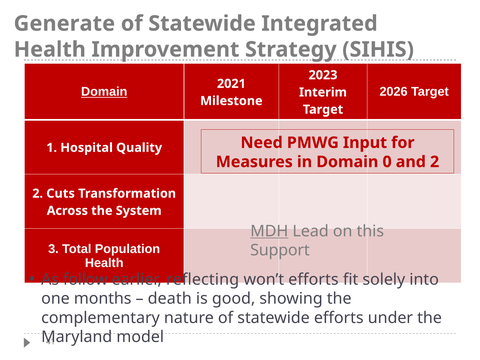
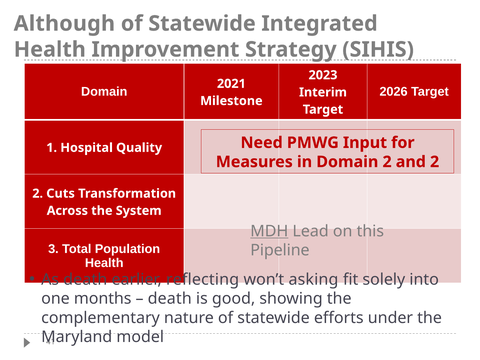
Generate: Generate -> Although (64, 24)
Domain underline: present -> none (104, 92)
Domain 0: 0 -> 2 (387, 162)
Support: Support -> Pipeline (280, 250)
As follow: follow -> death (85, 279)
won’t efforts: efforts -> asking (313, 279)
